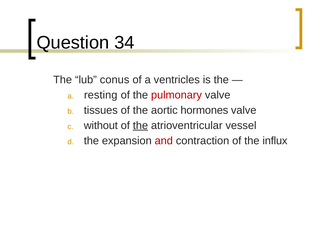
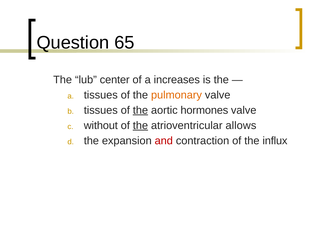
34: 34 -> 65 (124, 43)
conus: conus -> center (115, 80)
ventricles: ventricles -> increases (177, 80)
a resting: resting -> tissues (101, 95)
pulmonary colour: red -> orange (176, 95)
the underline: none -> present (140, 110)
vessel: vessel -> allows (241, 126)
